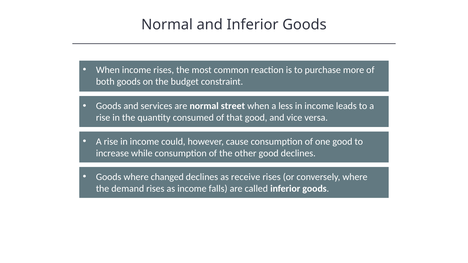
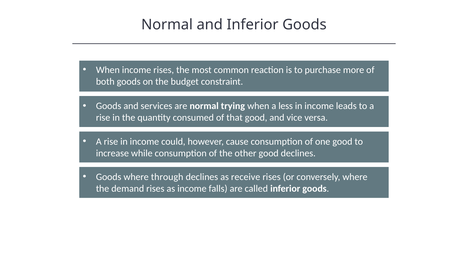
street: street -> trying (233, 106)
changed: changed -> through (167, 177)
